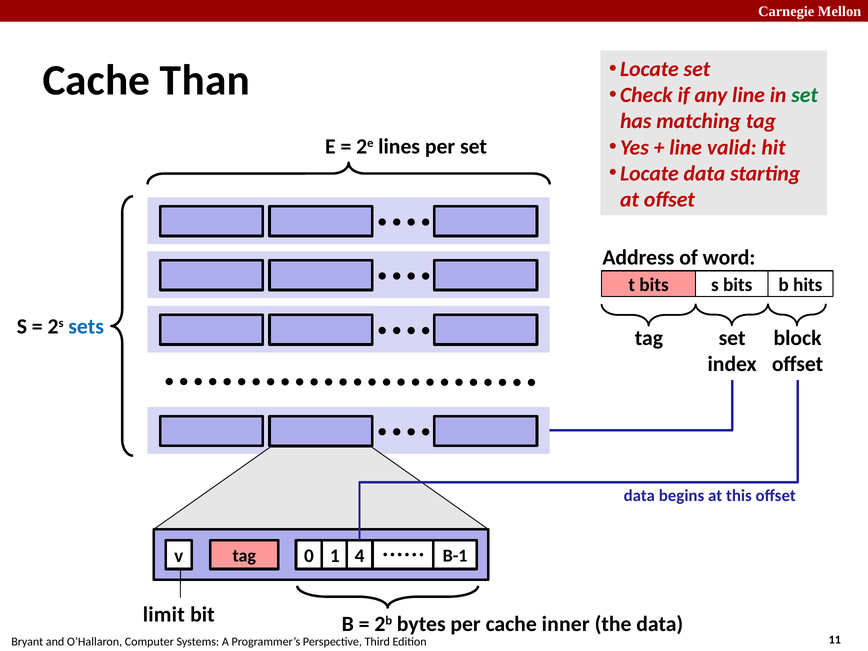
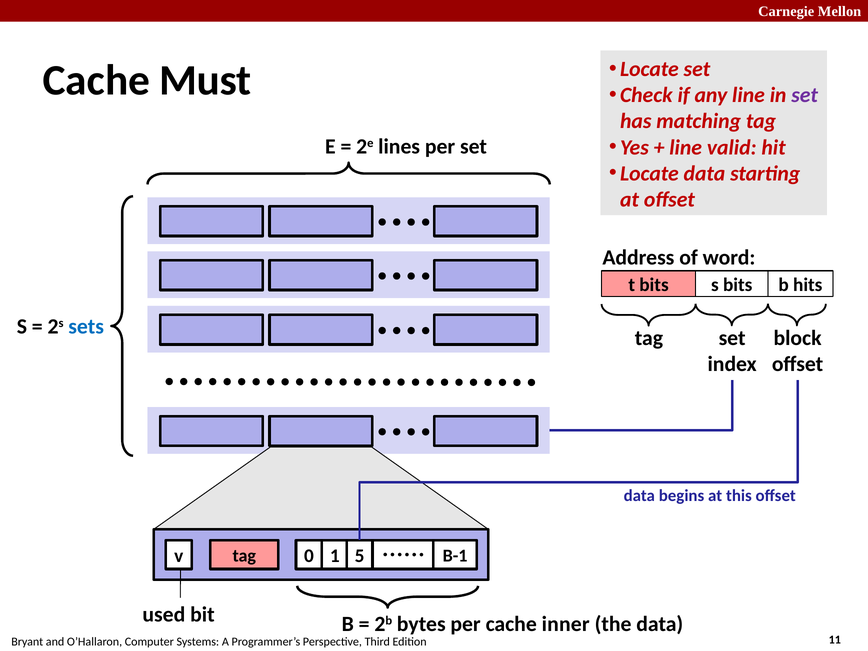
Than: Than -> Must (205, 81)
set colour: green -> purple (805, 95)
4: 4 -> 5 (360, 556)
limit: limit -> used (164, 615)
